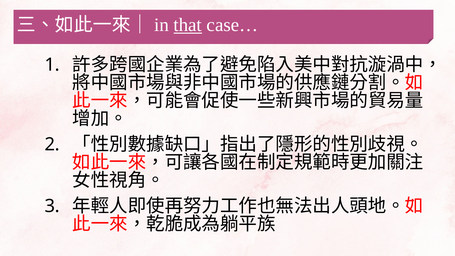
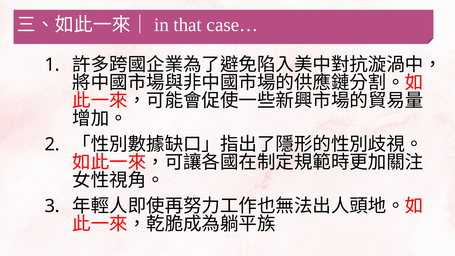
that underline: present -> none (188, 25)
